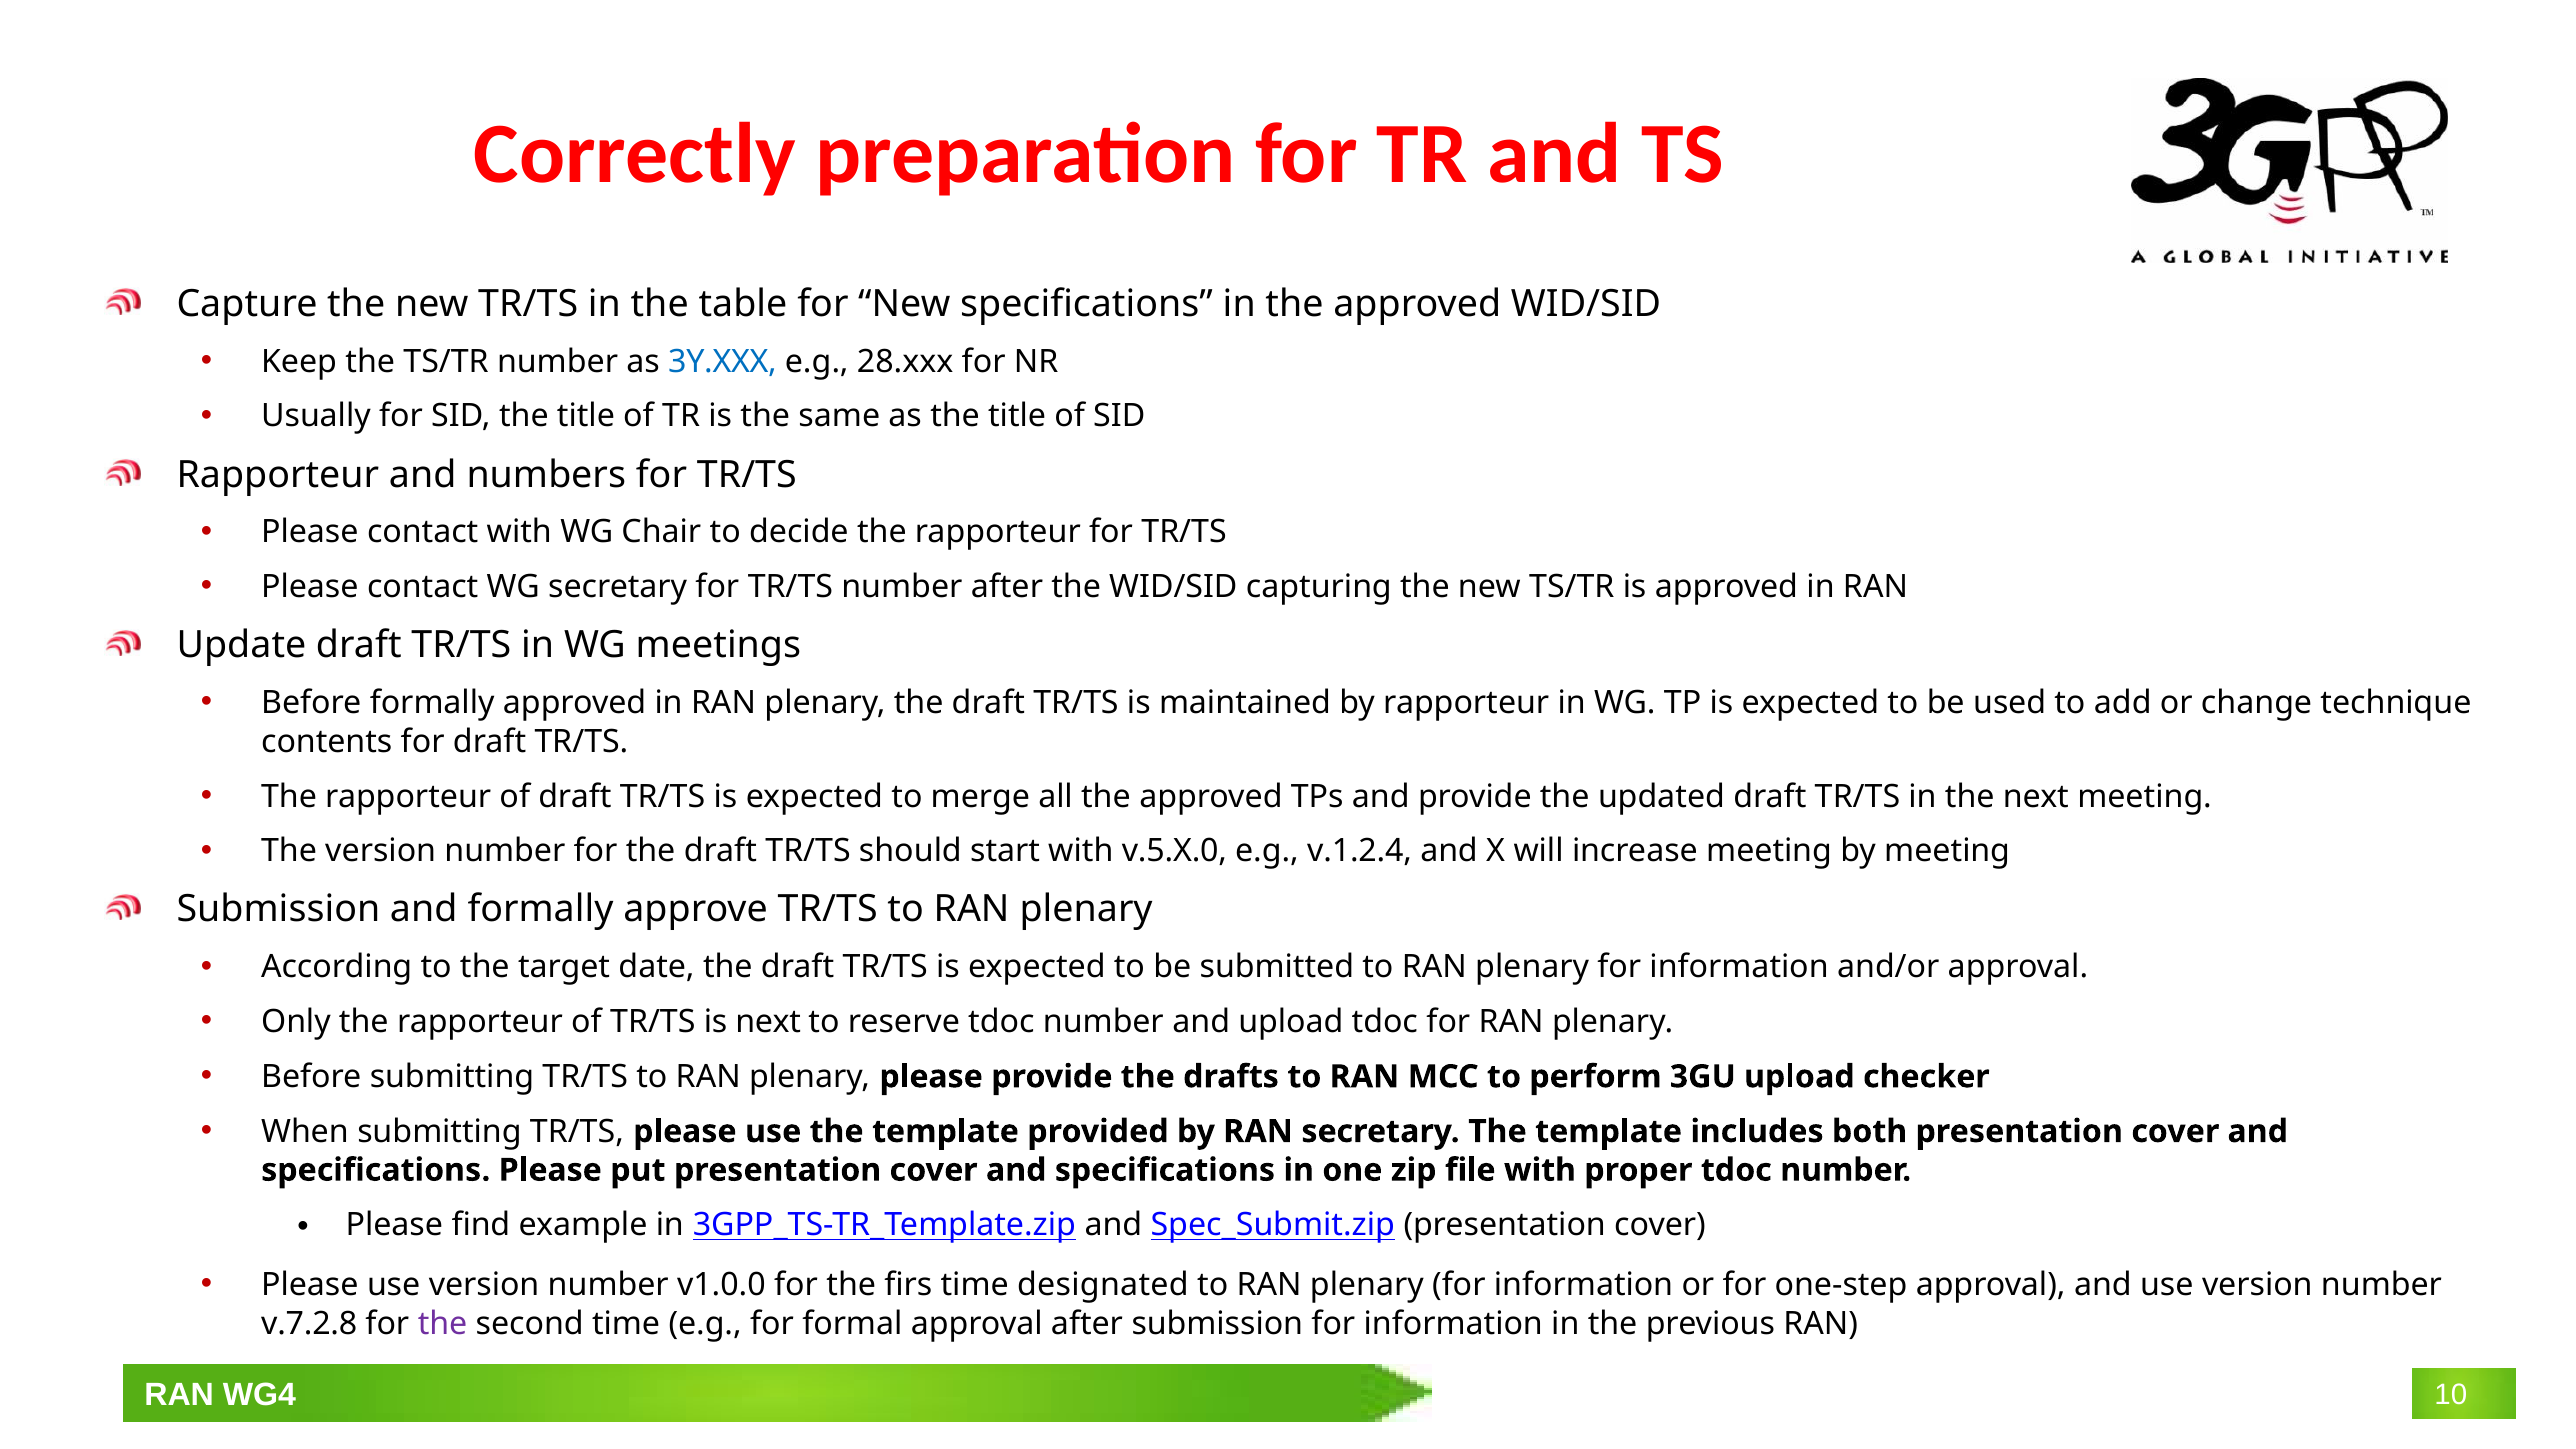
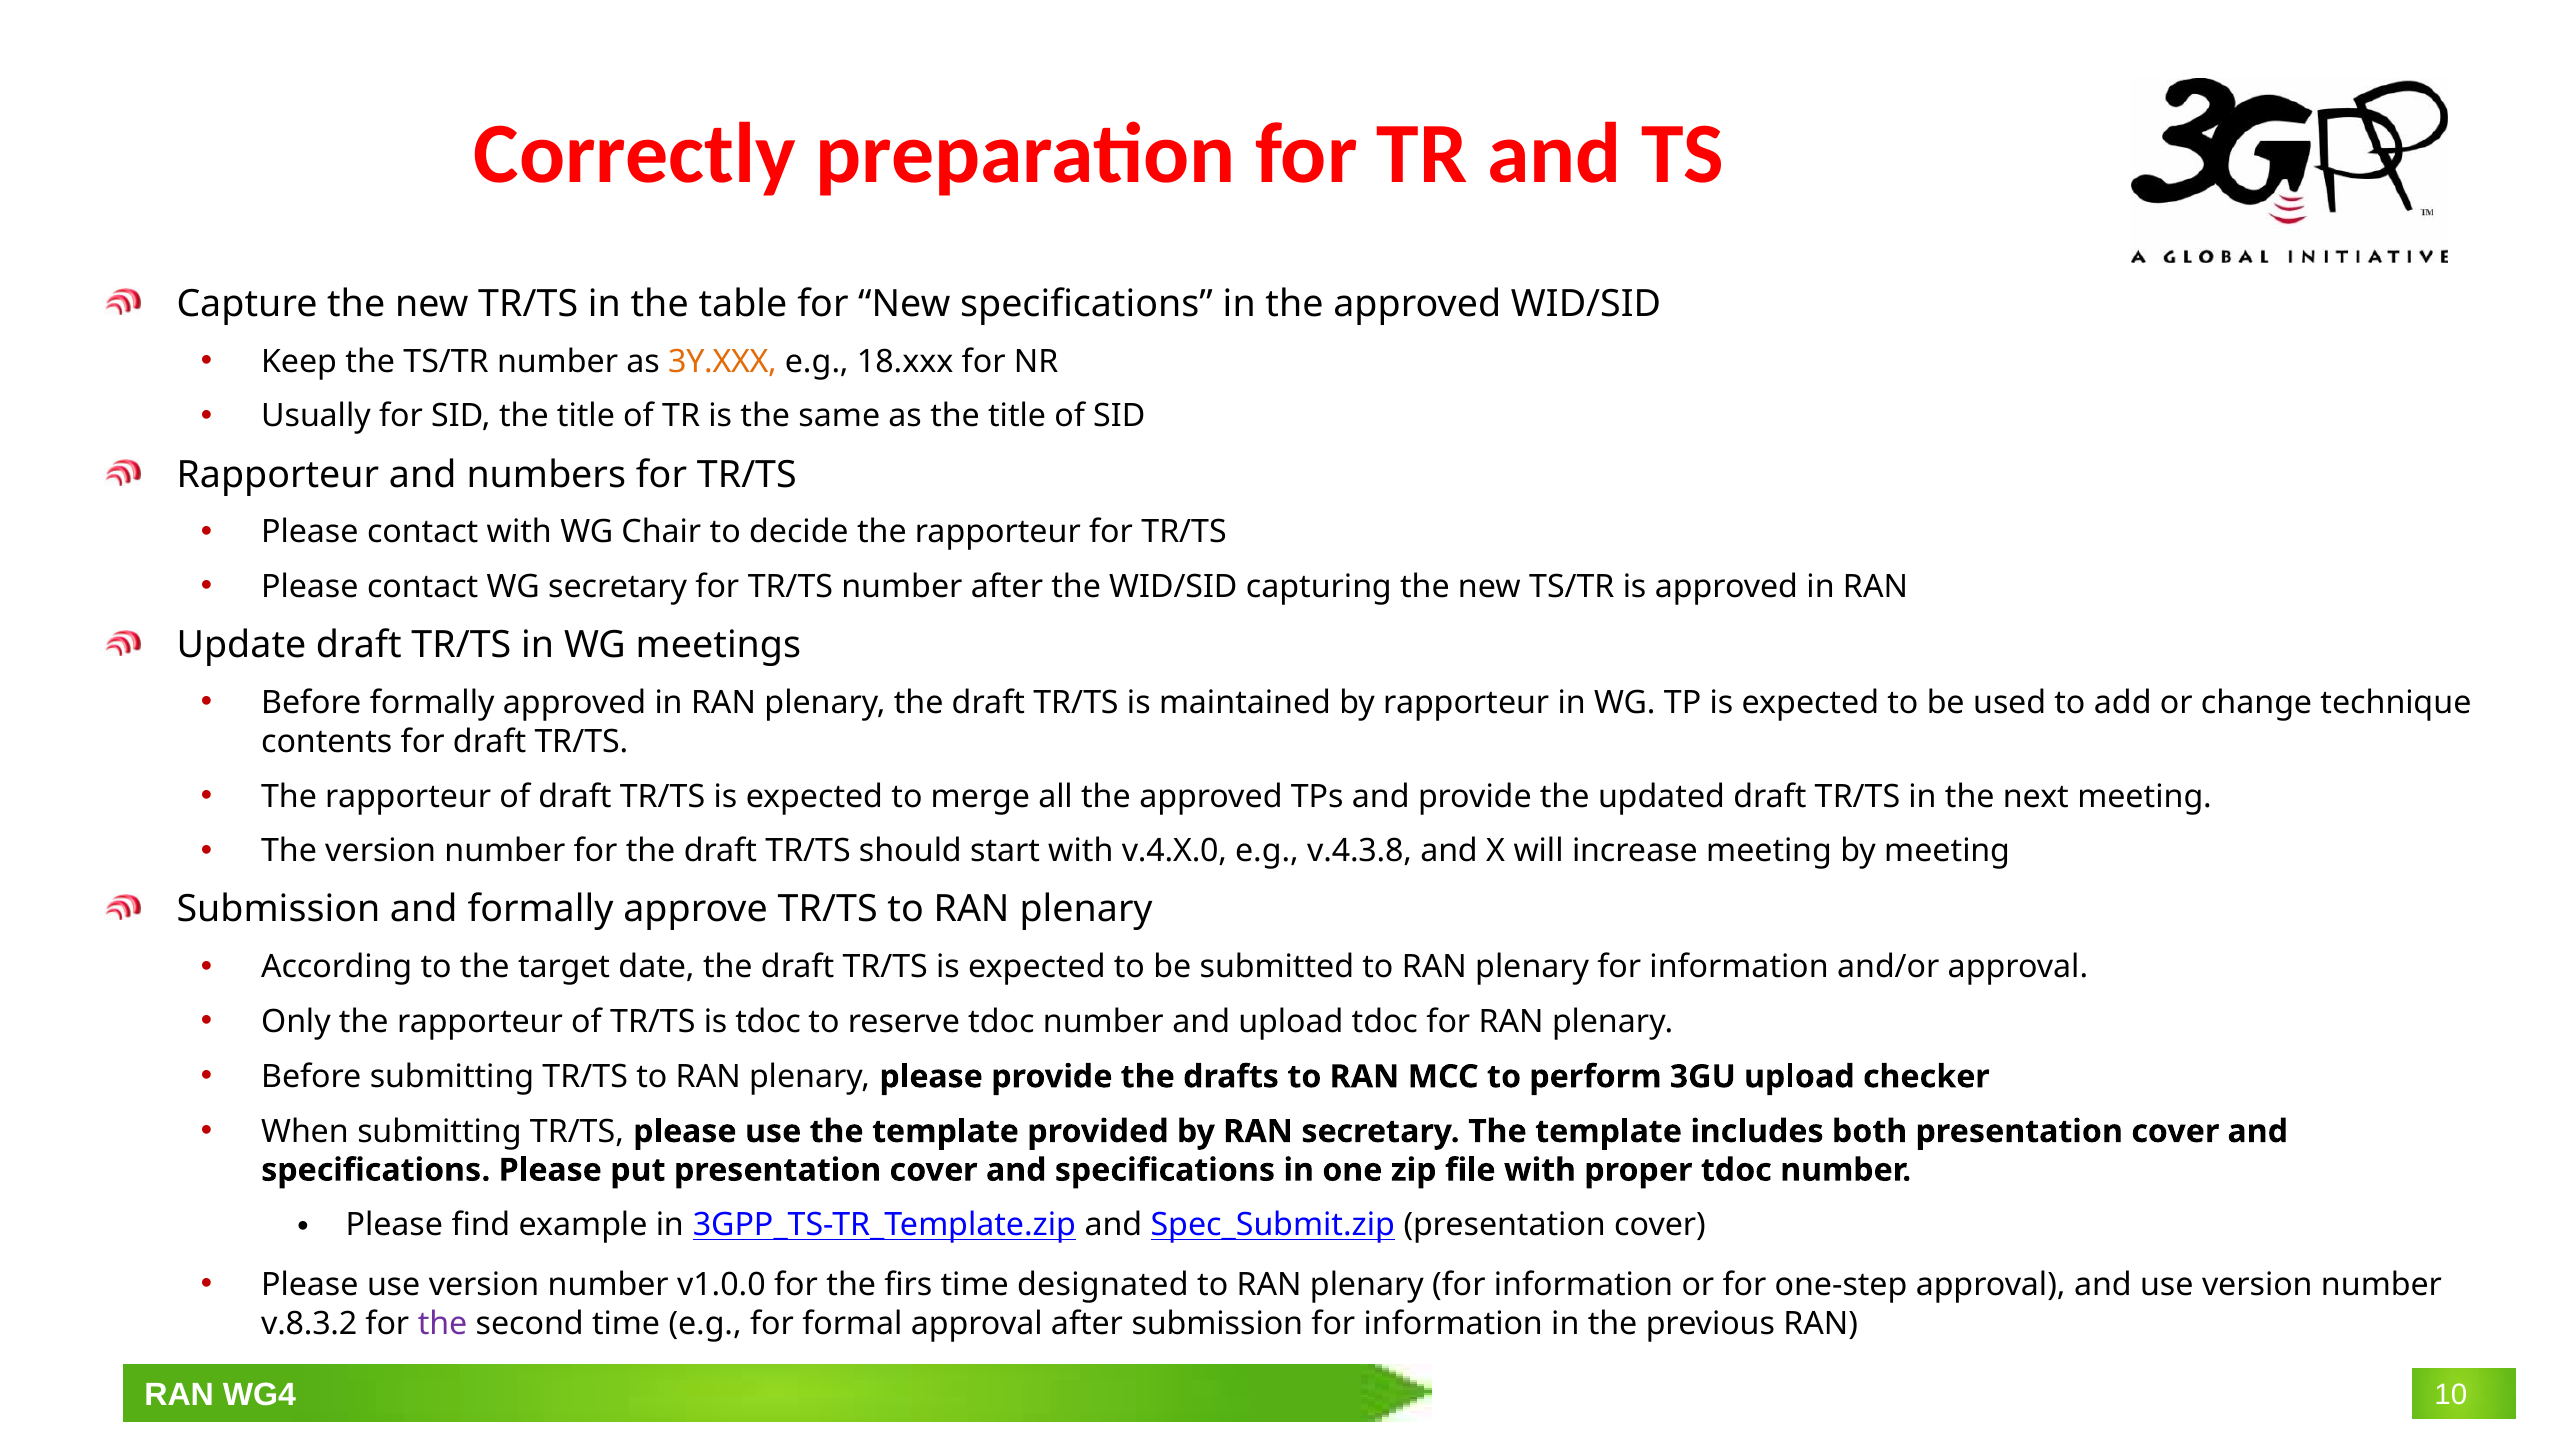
3Y.XXX colour: blue -> orange (723, 361)
28.xxx: 28.xxx -> 18.xxx (905, 361)
v.5.X.0: v.5.X.0 -> v.4.X.0 (1174, 851)
v.1.2.4: v.1.2.4 -> v.4.3.8 (1360, 851)
is next: next -> tdoc (768, 1022)
v.7.2.8: v.7.2.8 -> v.8.3.2 (309, 1323)
